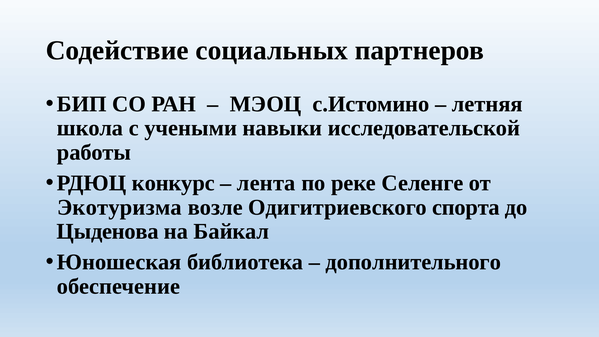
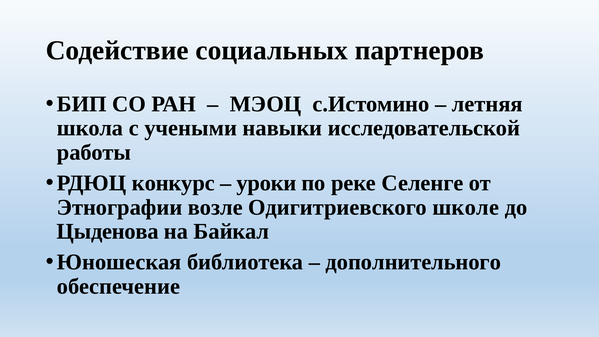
лента: лента -> уроки (266, 183)
Экотуризма: Экотуризма -> Этнографии (120, 207)
спорта: спорта -> школе (466, 207)
